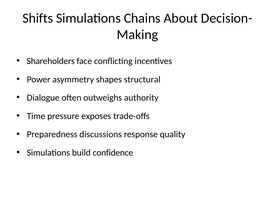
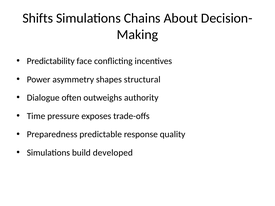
Shareholders: Shareholders -> Predictability (51, 61)
discussions: discussions -> predictable (101, 134)
confidence: confidence -> developed (113, 153)
